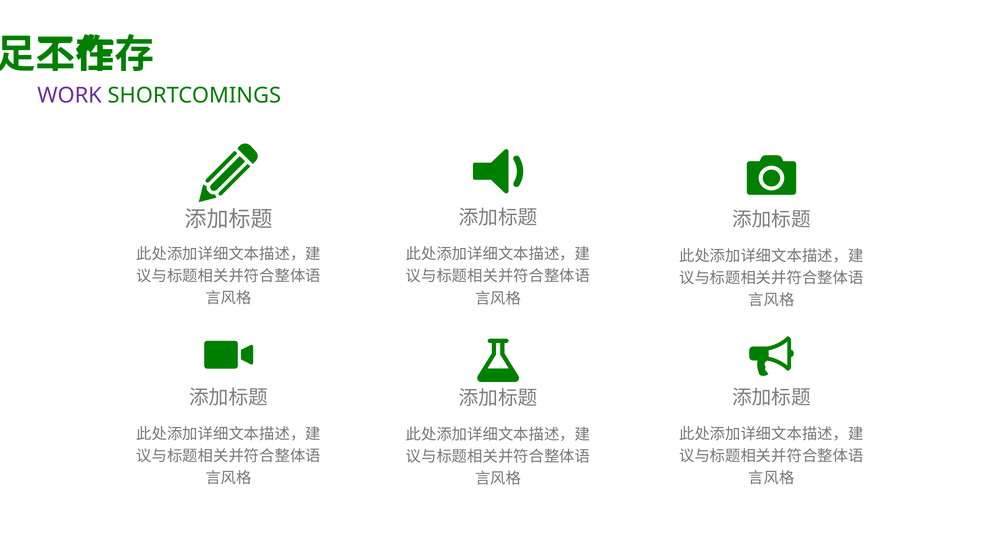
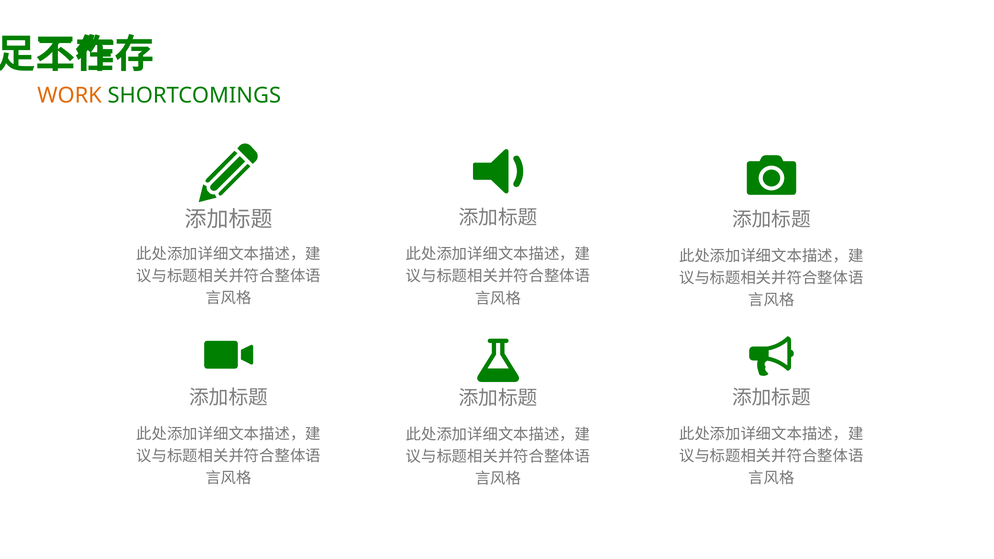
WORK colour: purple -> orange (70, 95)
